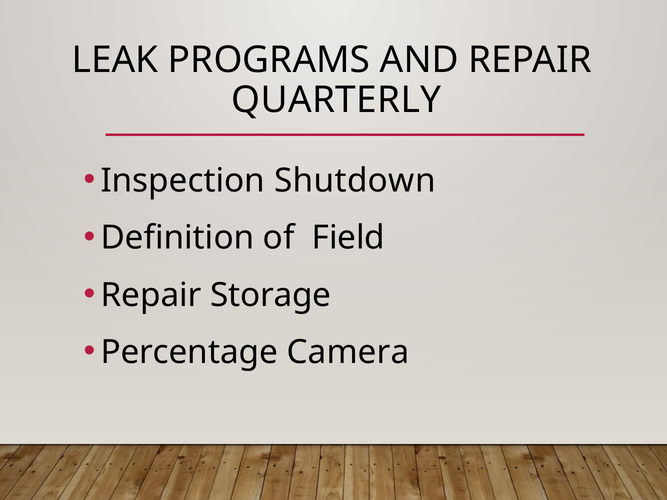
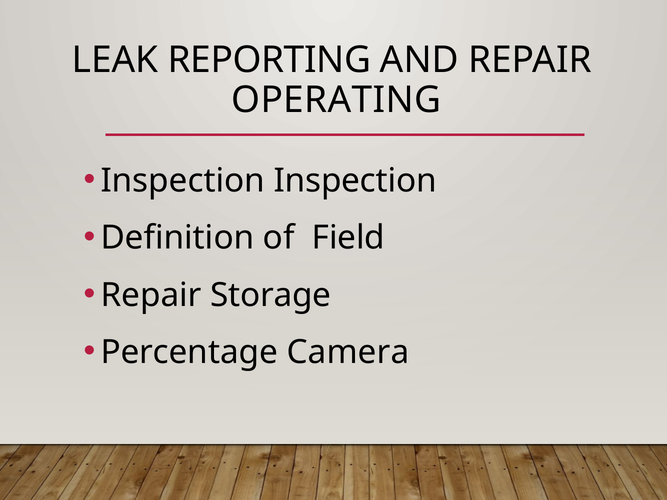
PROGRAMS: PROGRAMS -> REPORTING (269, 60)
QUARTERLY: QUARTERLY -> OPERATING (336, 100)
Inspection Shutdown: Shutdown -> Inspection (355, 181)
